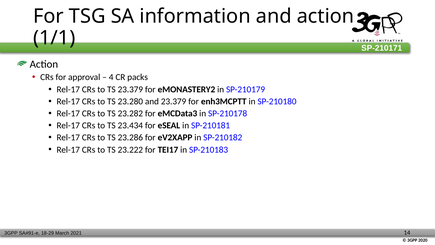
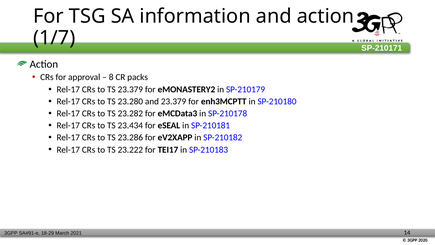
1/1: 1/1 -> 1/7 (54, 38)
4: 4 -> 8 (111, 77)
